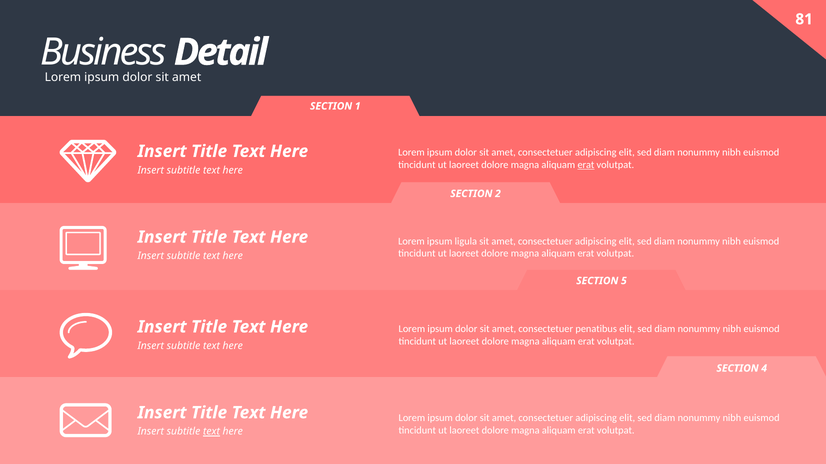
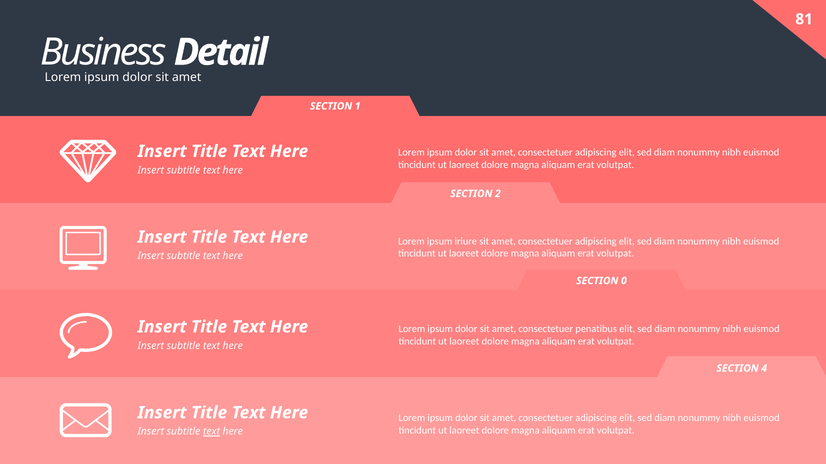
erat underline: present -> none (586, 165)
ligula: ligula -> iriure (466, 241)
5: 5 -> 0 (624, 281)
